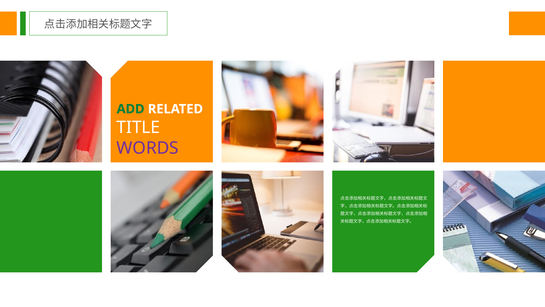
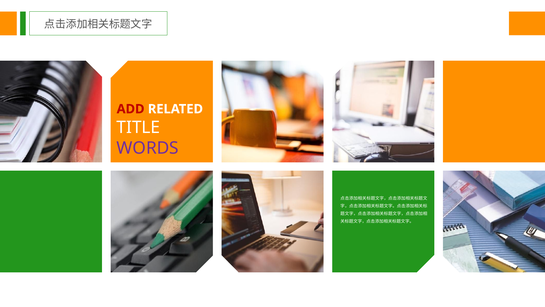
ADD colour: green -> red (131, 109)
